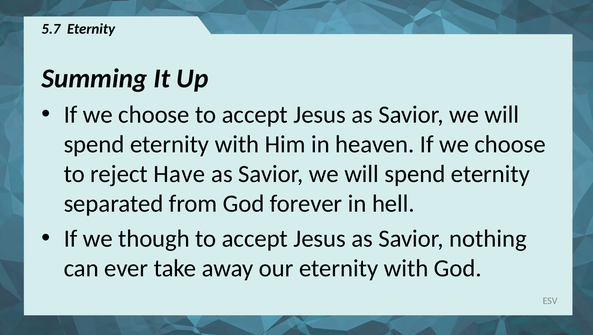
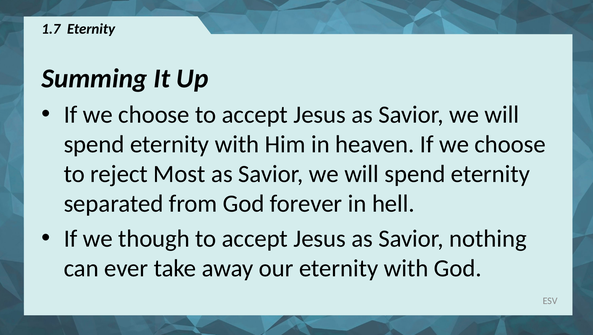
5.7: 5.7 -> 1.7 (51, 29)
Have: Have -> Most (179, 174)
